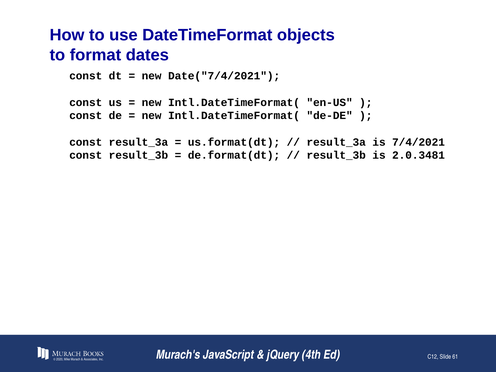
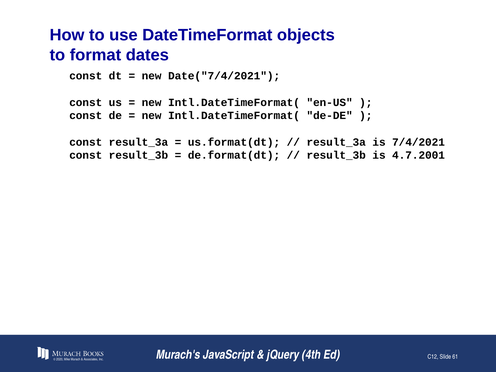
2.0.3481: 2.0.3481 -> 4.7.2001 (419, 155)
